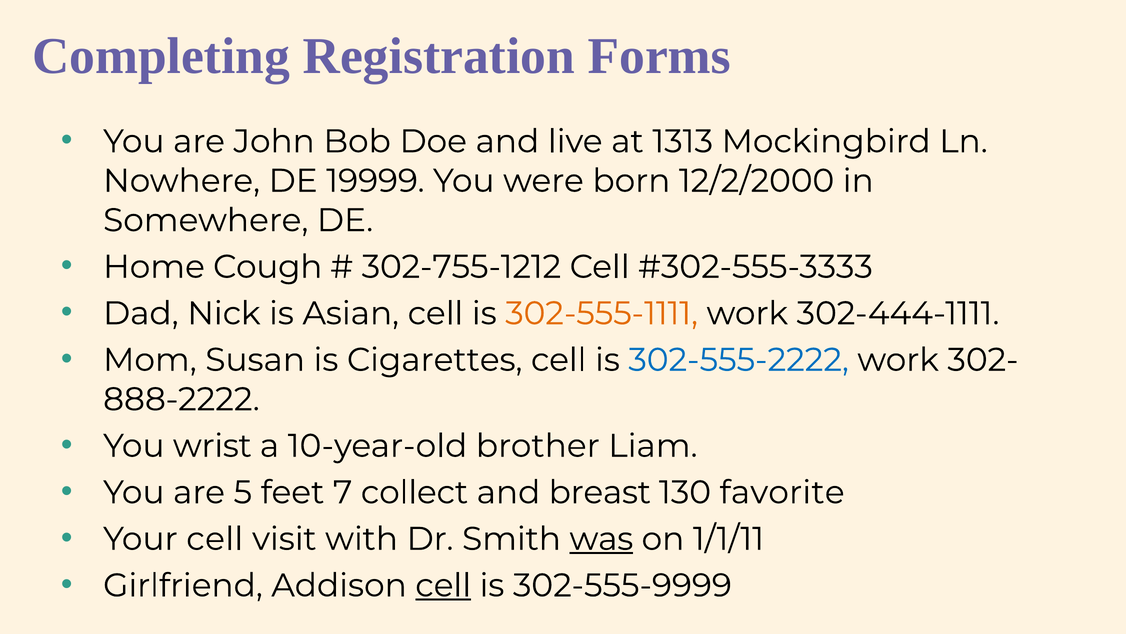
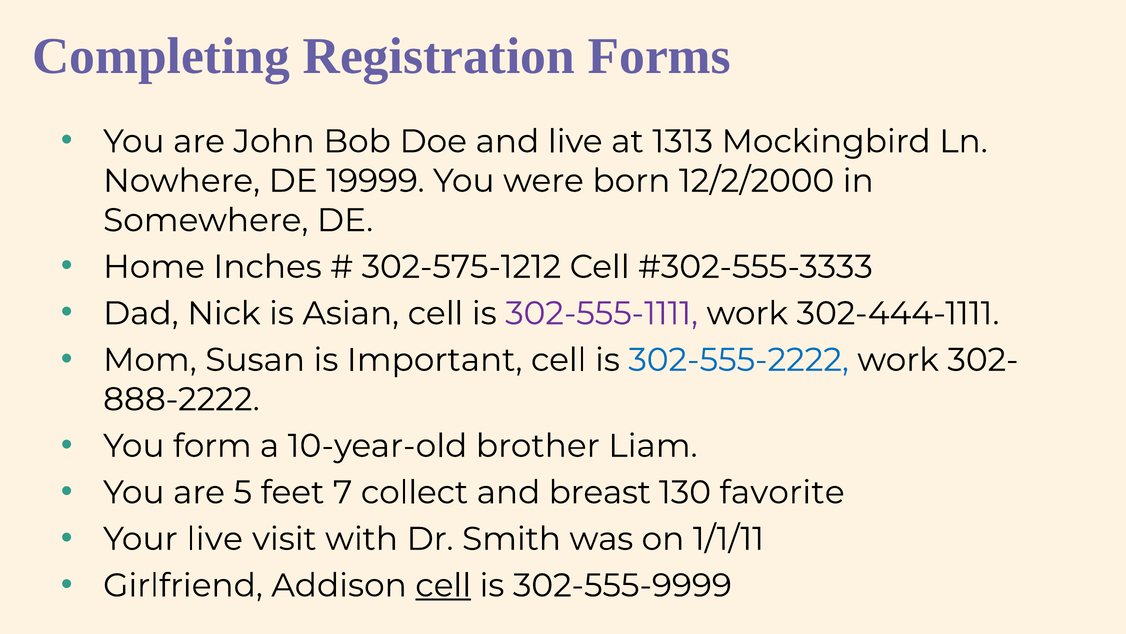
Cough: Cough -> Inches (268, 267)
302-755-1212: 302-755-1212 -> 302-575-1212 (461, 267)
302-555-1111 colour: orange -> purple (602, 313)
Cigarettes: Cigarettes -> Important (435, 360)
wrist: wrist -> form (212, 446)
Your cell: cell -> live (215, 538)
was underline: present -> none (601, 538)
